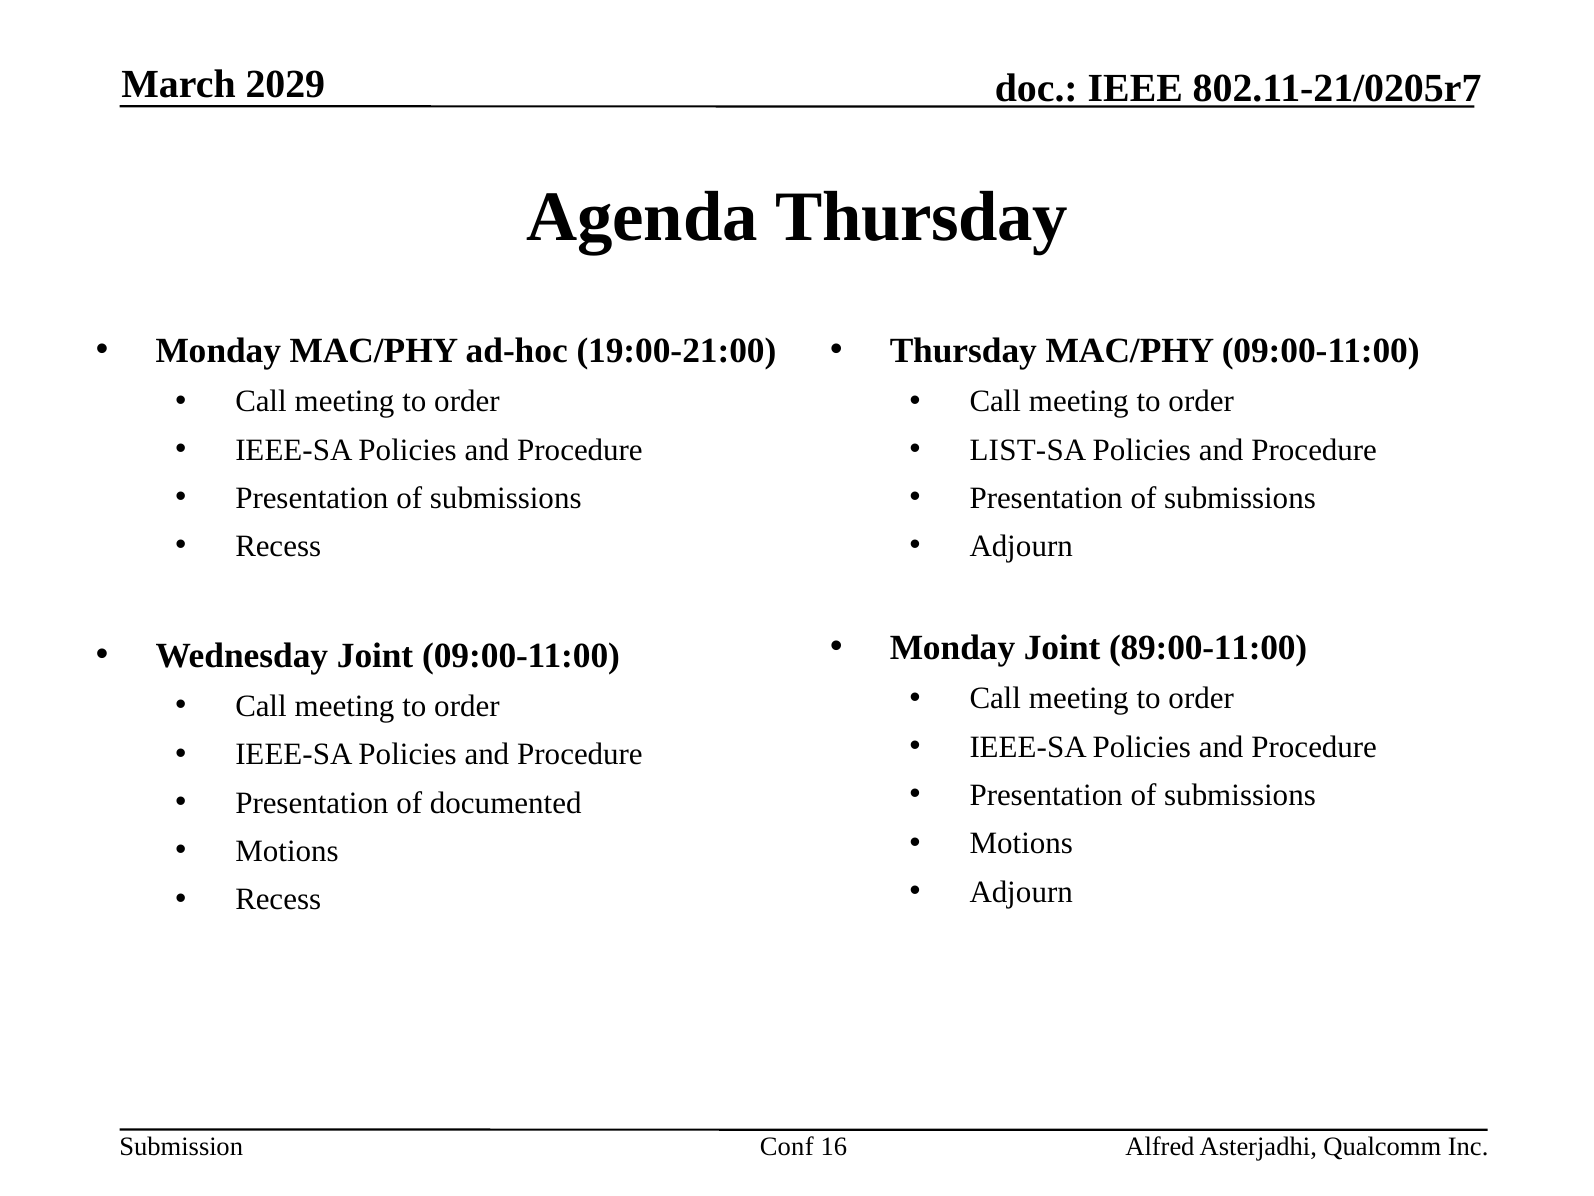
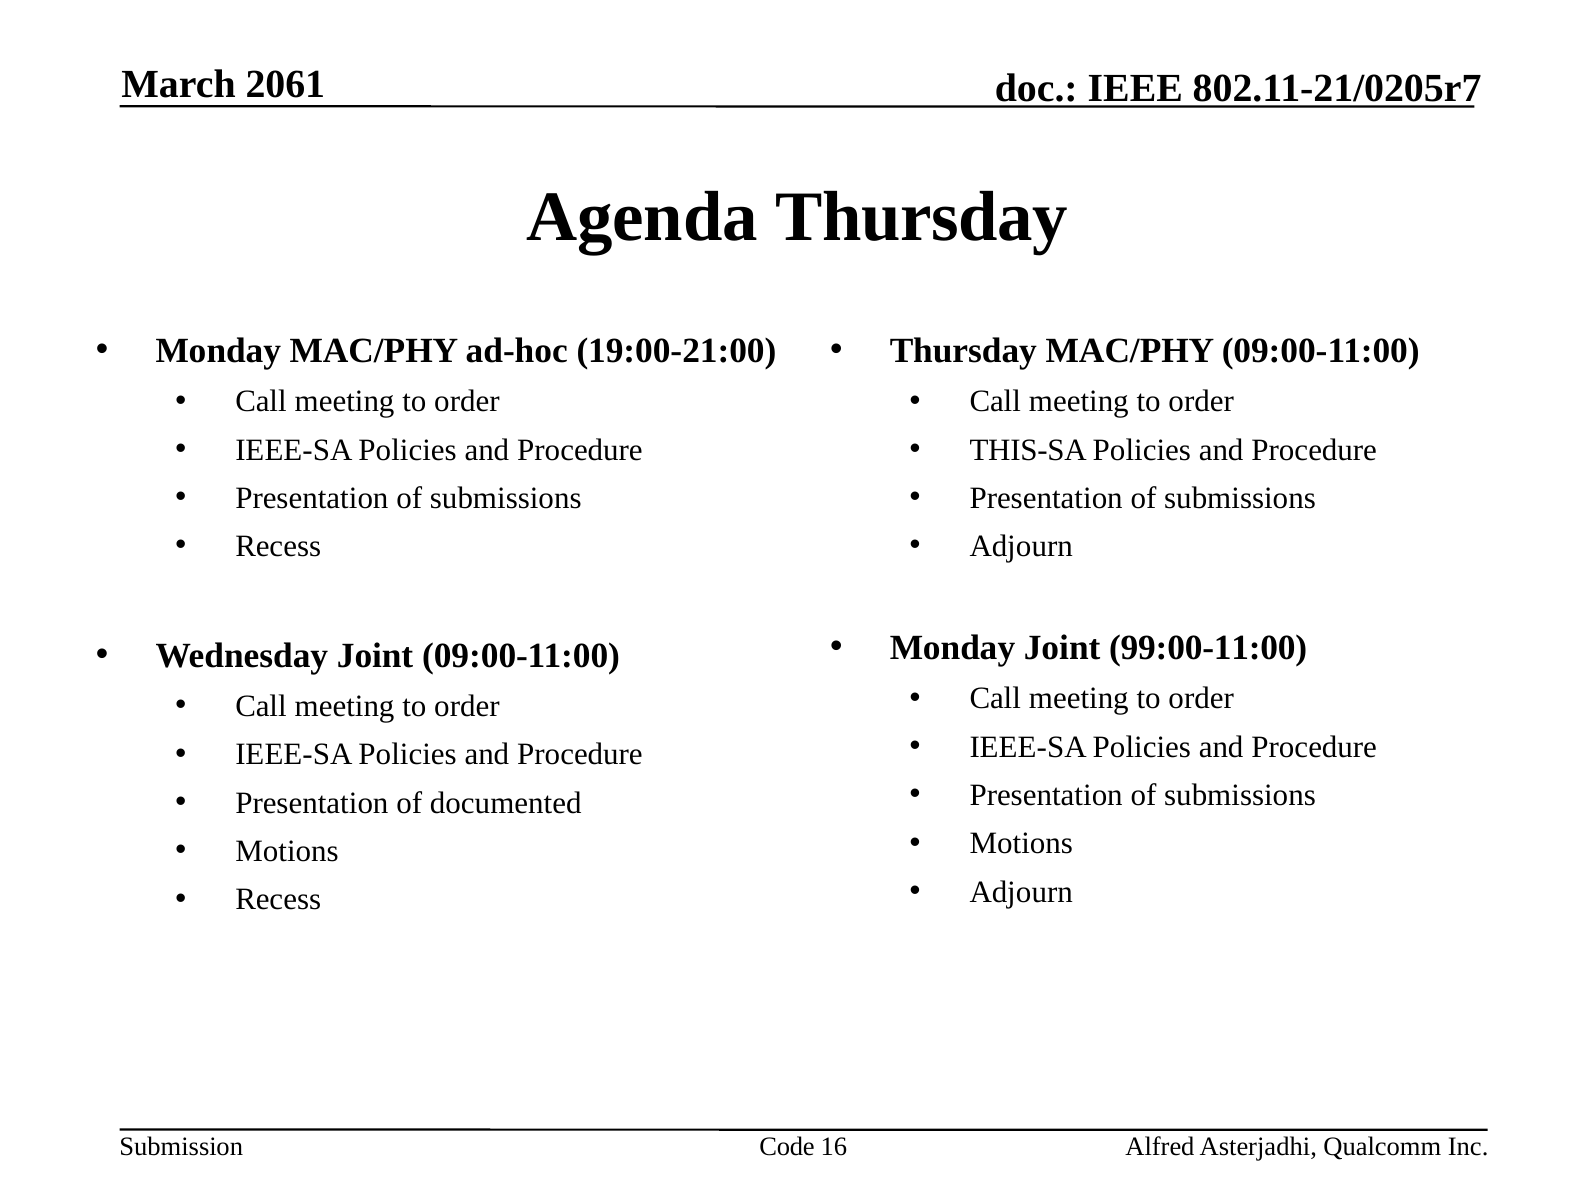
2029: 2029 -> 2061 (285, 84)
LIST-SA: LIST-SA -> THIS-SA (1028, 450)
89:00-11:00: 89:00-11:00 -> 99:00-11:00 (1208, 648)
Conf: Conf -> Code (787, 1147)
